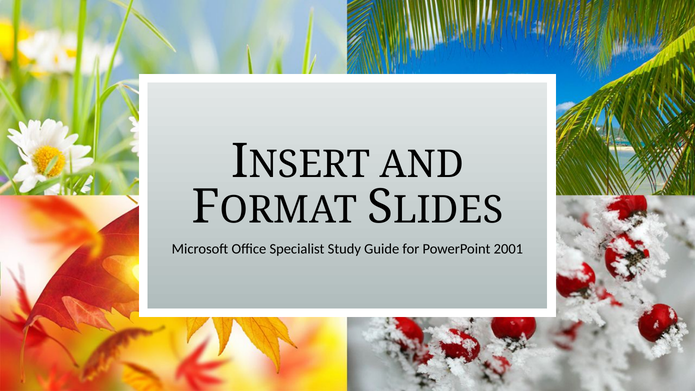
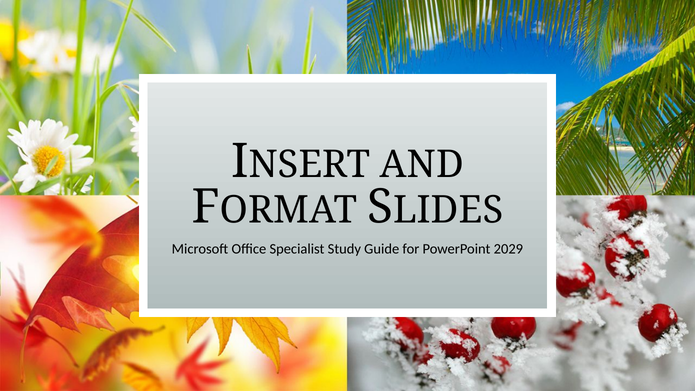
2001: 2001 -> 2029 (508, 249)
